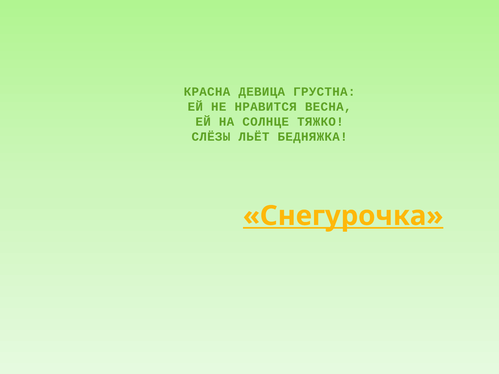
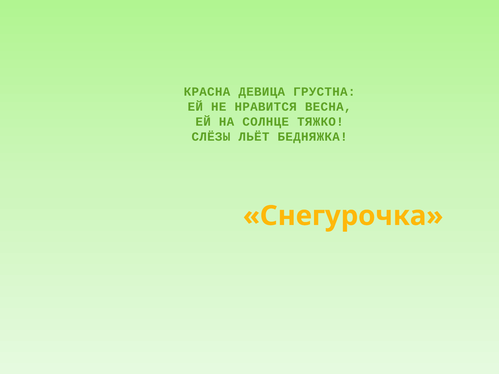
Снегурочка underline: present -> none (343, 216)
